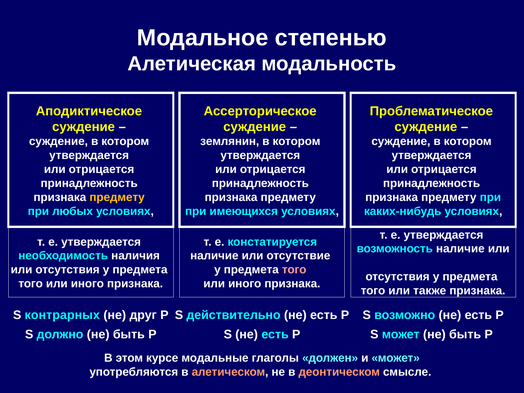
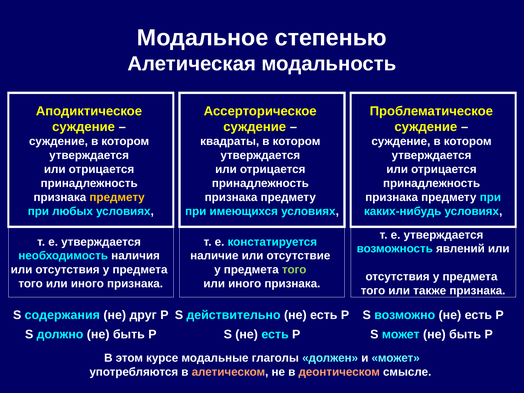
землянин: землянин -> квадраты (230, 141)
возможность наличие: наличие -> явлений (460, 249)
того colour: pink -> light green (294, 270)
контрарных: контрарных -> содержания (62, 315)
